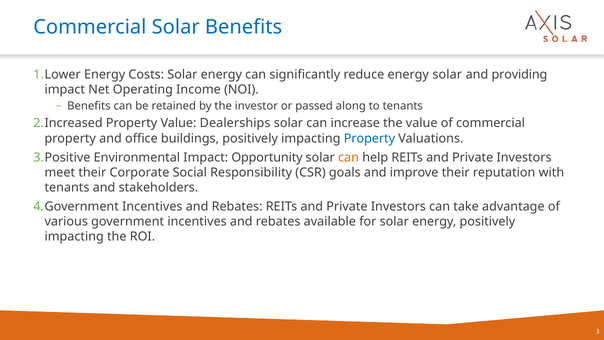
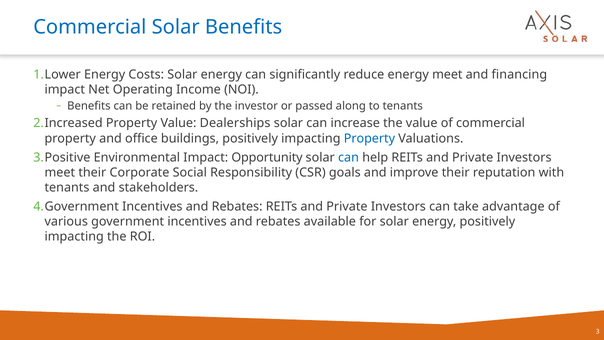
energy solar: solar -> meet (447, 74)
providing: providing -> financing (519, 74)
can colour: orange -> blue (349, 157)
